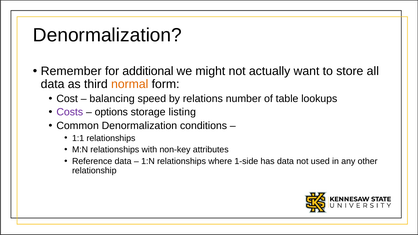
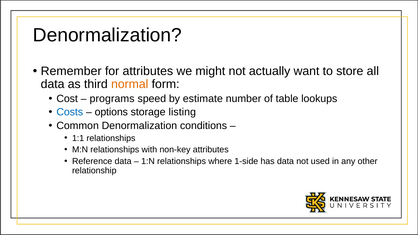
for additional: additional -> attributes (148, 71)
balancing: balancing -> programs (112, 99)
relations: relations -> estimate (203, 99)
Costs colour: purple -> blue (70, 112)
